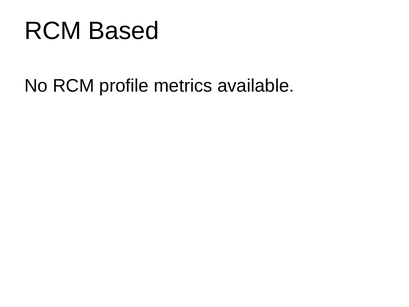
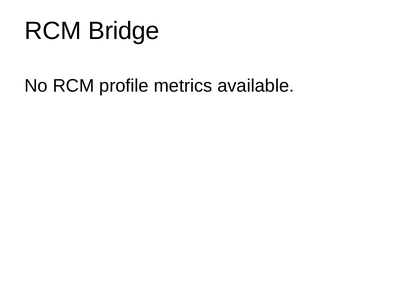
Based: Based -> Bridge (124, 31)
